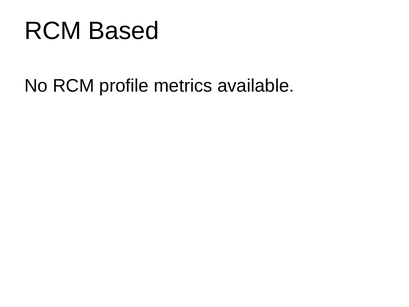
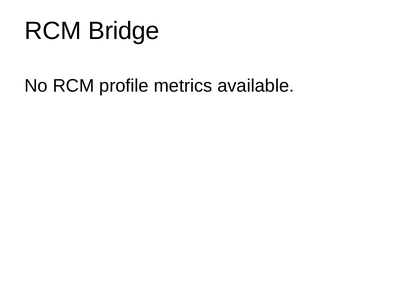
Based: Based -> Bridge (124, 31)
